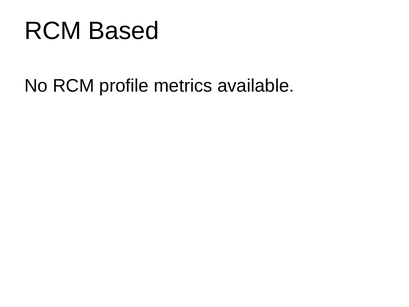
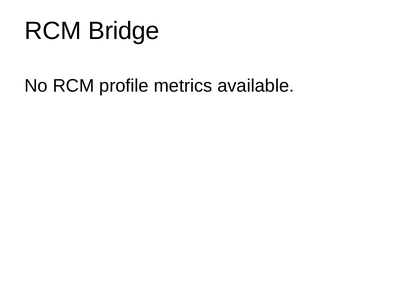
Based: Based -> Bridge (124, 31)
